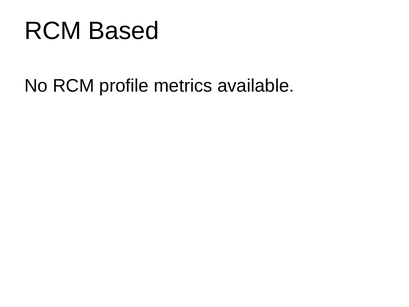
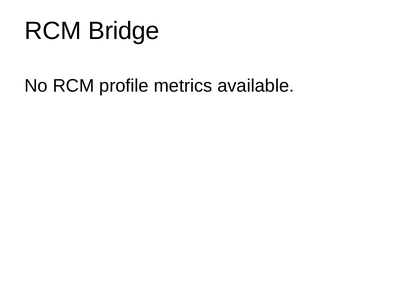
Based: Based -> Bridge (124, 31)
